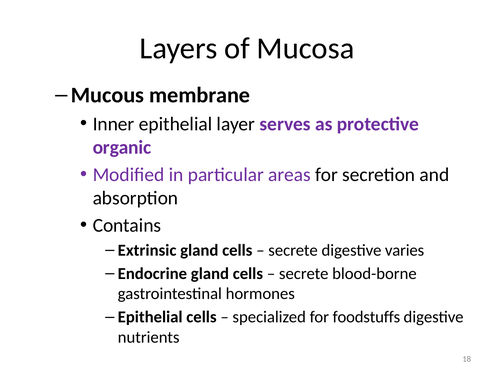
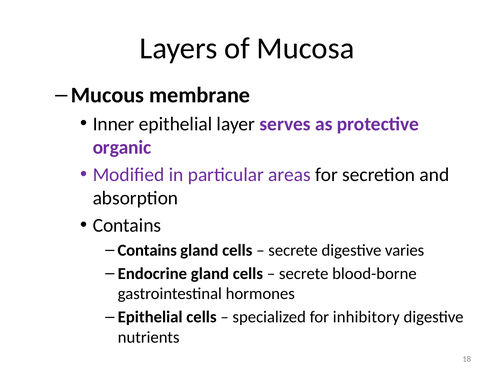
Extrinsic: Extrinsic -> Contains (147, 250)
foodstuffs: foodstuffs -> inhibitory (366, 317)
